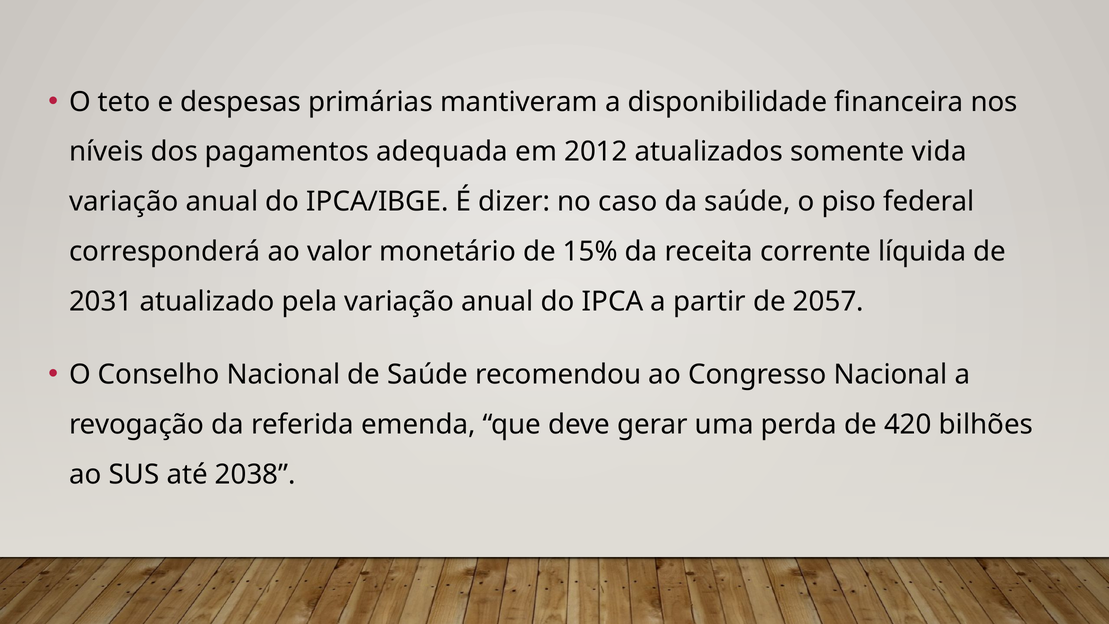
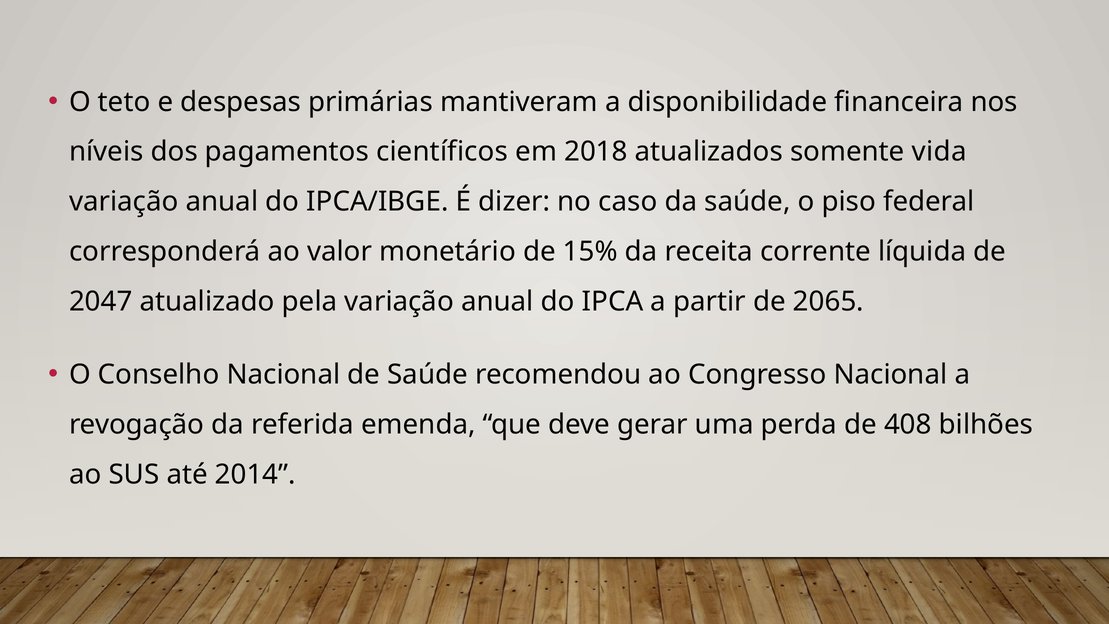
adequada: adequada -> científicos (442, 152)
2012: 2012 -> 2018 (596, 152)
2031: 2031 -> 2047 (101, 301)
2057: 2057 -> 2065 (828, 301)
420: 420 -> 408 (908, 424)
2038: 2038 -> 2014 (255, 474)
